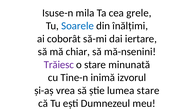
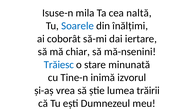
grele: grele -> naltă (139, 13)
Trăiesc colour: purple -> blue (59, 65)
lumea stare: stare -> trăirii (148, 91)
